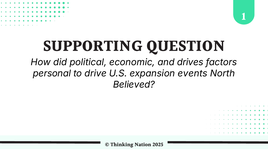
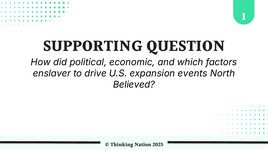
drives: drives -> which (190, 62)
personal: personal -> enslaver (52, 73)
